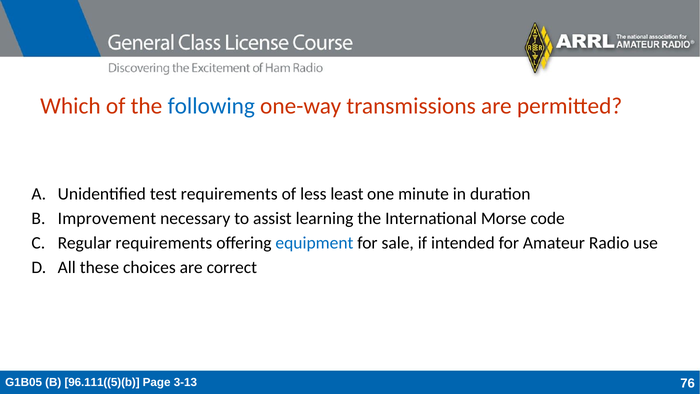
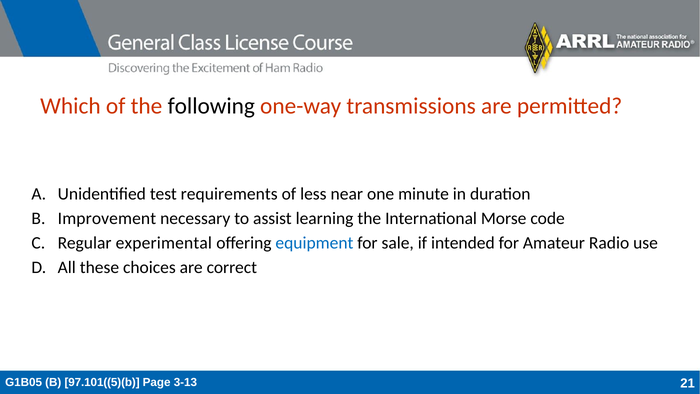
following colour: blue -> black (211, 106)
least: least -> near (347, 194)
Regular requirements: requirements -> experimental (164, 243)
96.111((5)(b: 96.111((5)(b -> 97.101((5)(b (102, 382)
76: 76 -> 21 (688, 383)
